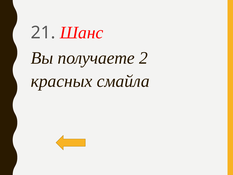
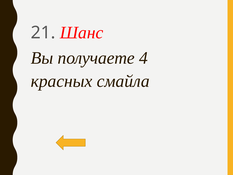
2: 2 -> 4 (143, 58)
